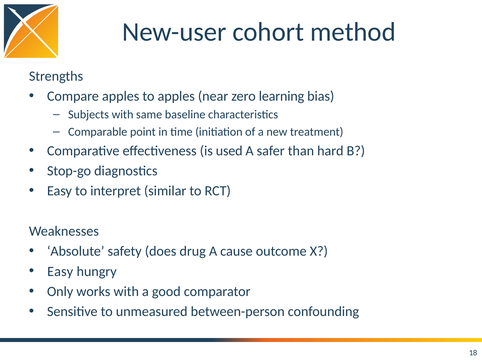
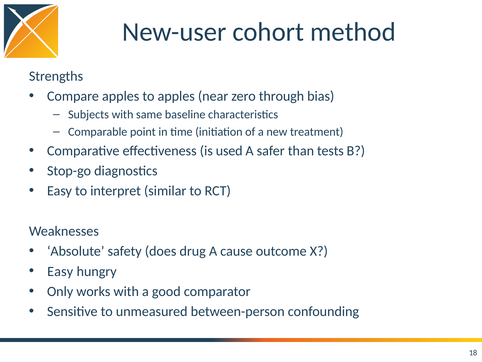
learning: learning -> through (281, 96)
hard: hard -> tests (330, 151)
